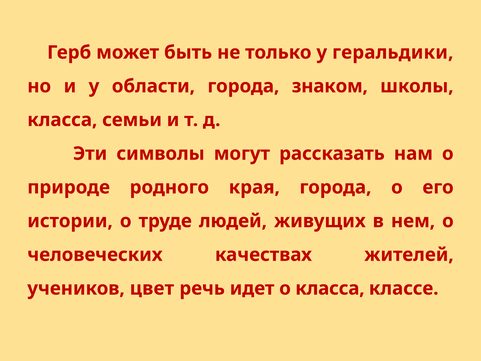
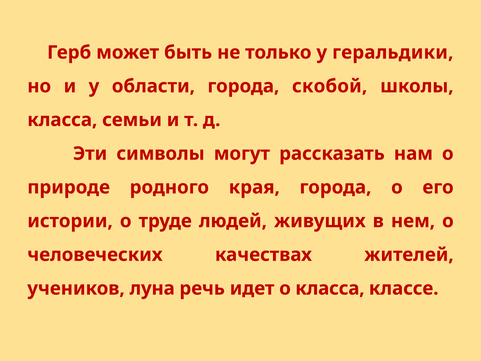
знаком: знаком -> скобой (330, 86)
цвет: цвет -> луна (152, 288)
